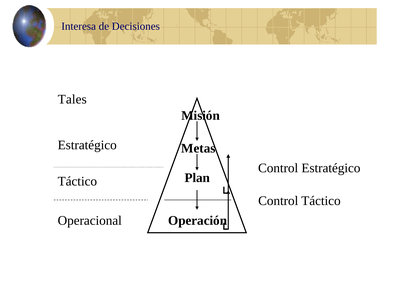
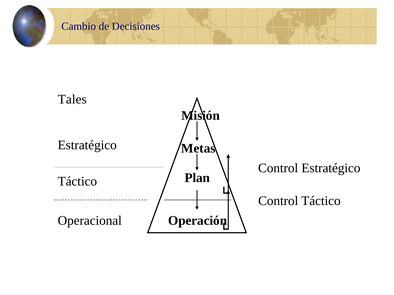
Interesa: Interesa -> Cambio (79, 26)
